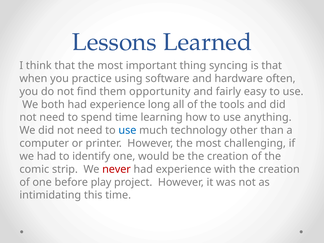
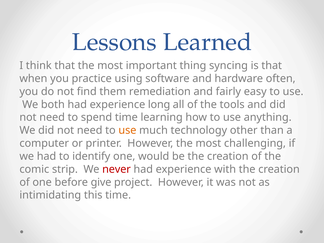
opportunity: opportunity -> remediation (160, 91)
use colour: blue -> orange (127, 130)
play: play -> give (101, 182)
